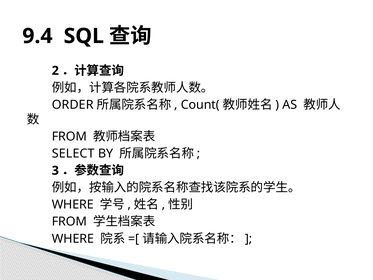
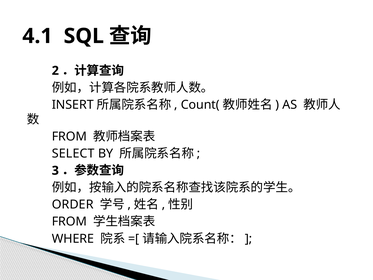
9.4: 9.4 -> 4.1 (37, 36)
ORDER: ORDER -> INSERT (73, 105)
WHERE: WHERE -> ORDER (73, 204)
